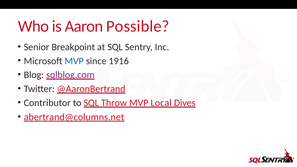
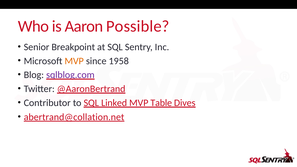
MVP colour: blue -> orange (74, 61)
1916: 1916 -> 1958 (119, 61)
Throw: Throw -> Linked (114, 103)
Local: Local -> Table (161, 103)
abertrand@columns.net: abertrand@columns.net -> abertrand@collation.net (74, 117)
